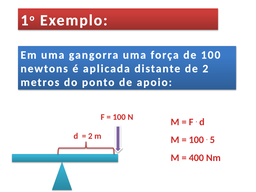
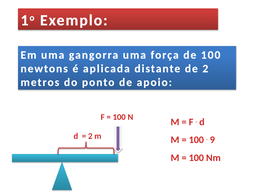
5: 5 -> 9 (212, 140)
400: 400 -> 100 (196, 158)
